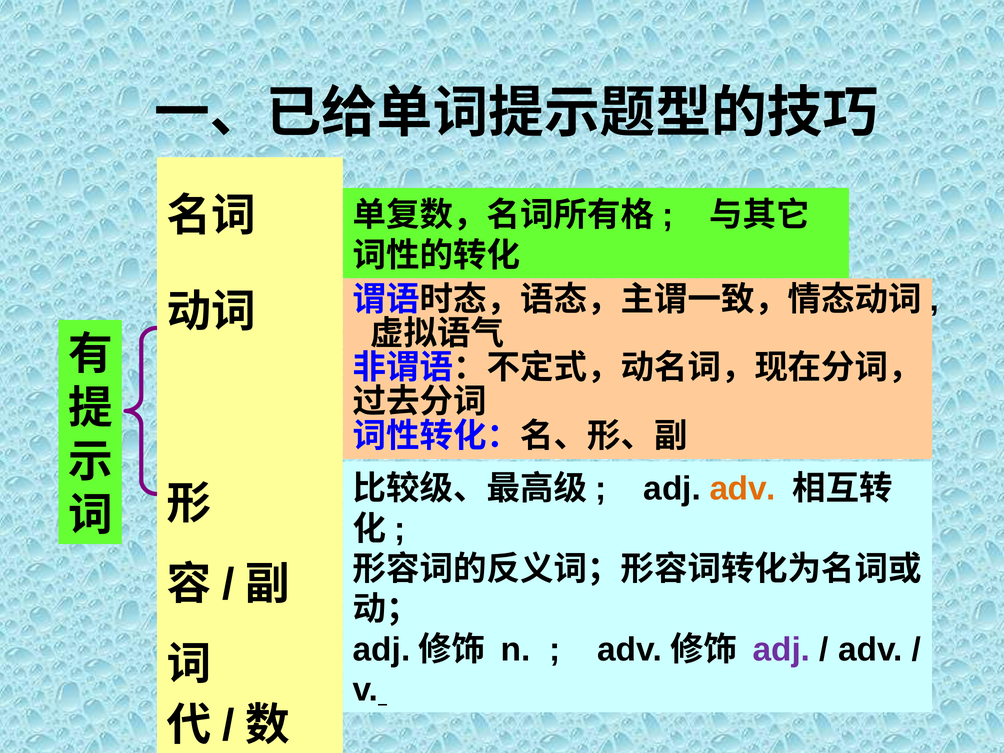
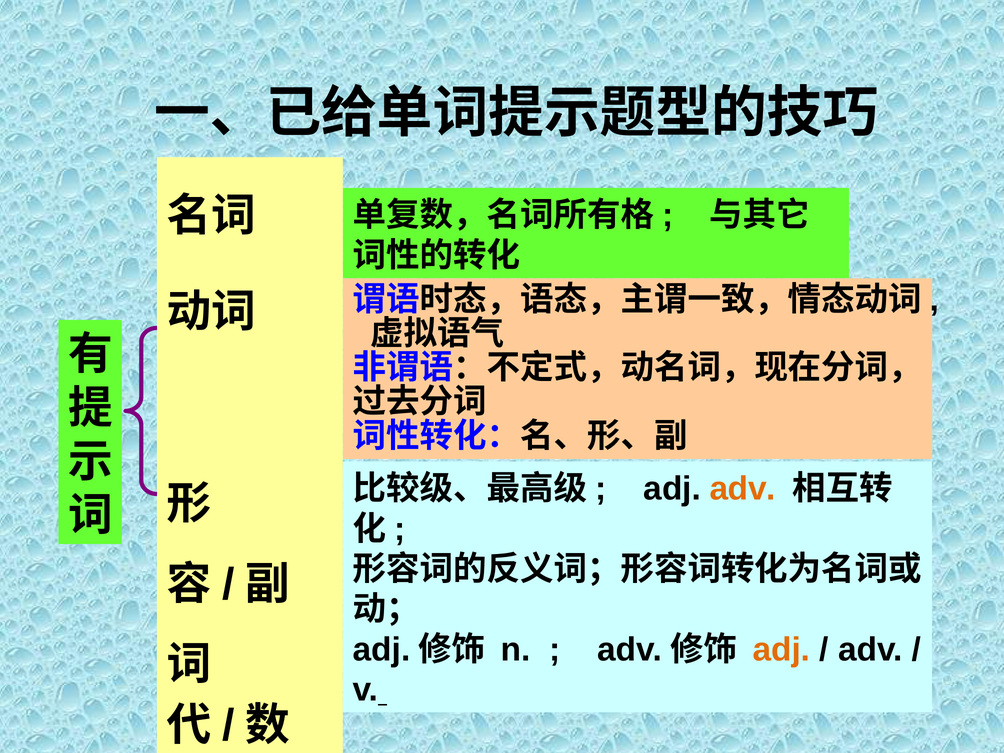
adj colour: purple -> orange (781, 649)
